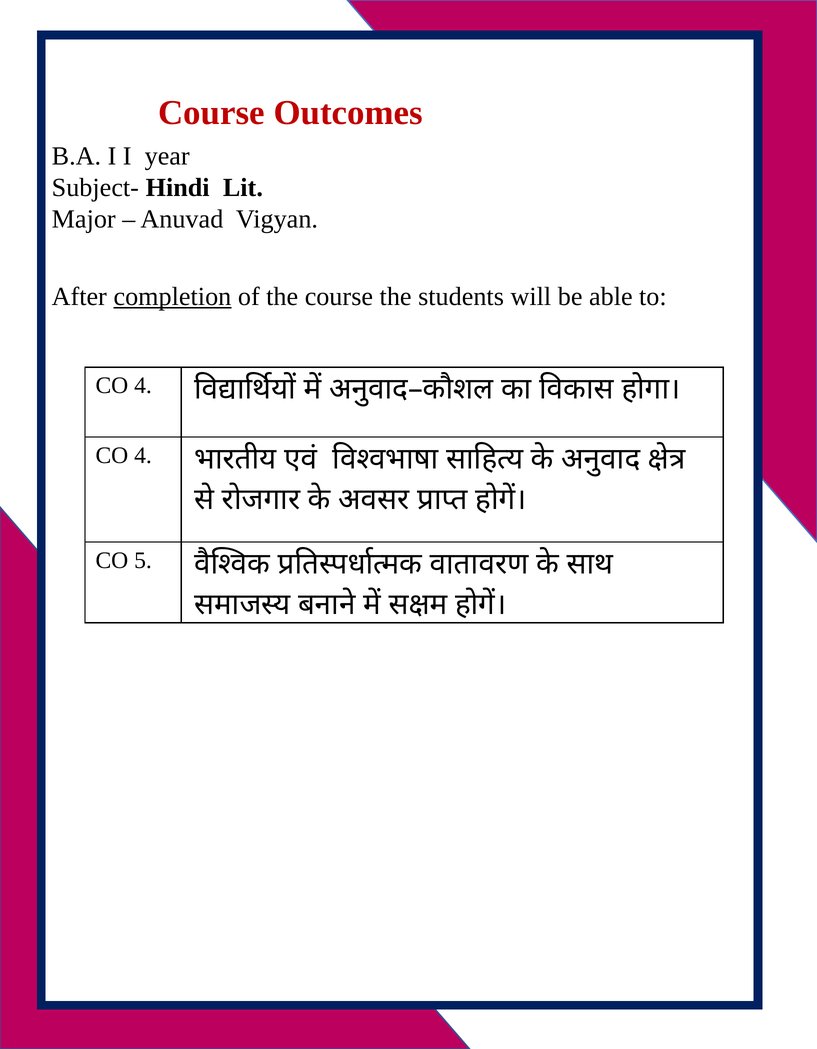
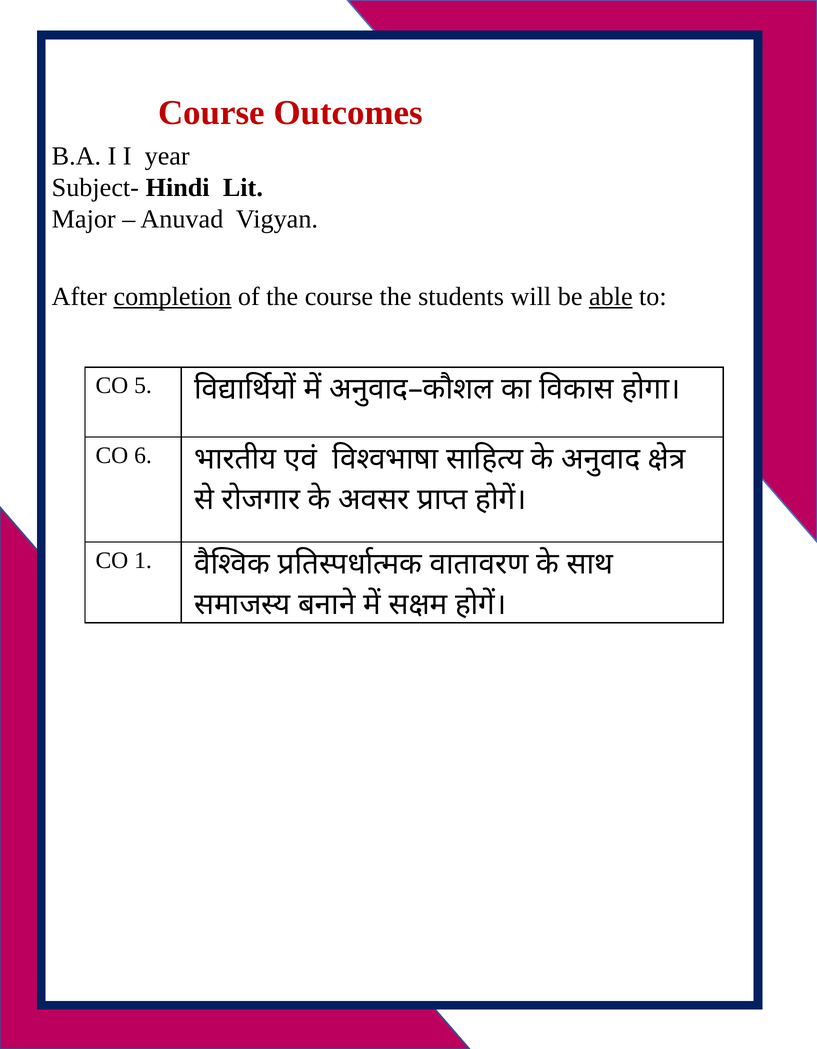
able underline: none -> present (611, 297)
4: 4 -> 5 (143, 386)
4: 4 -> 6 (143, 456)
5: 5 -> 1 (143, 560)
